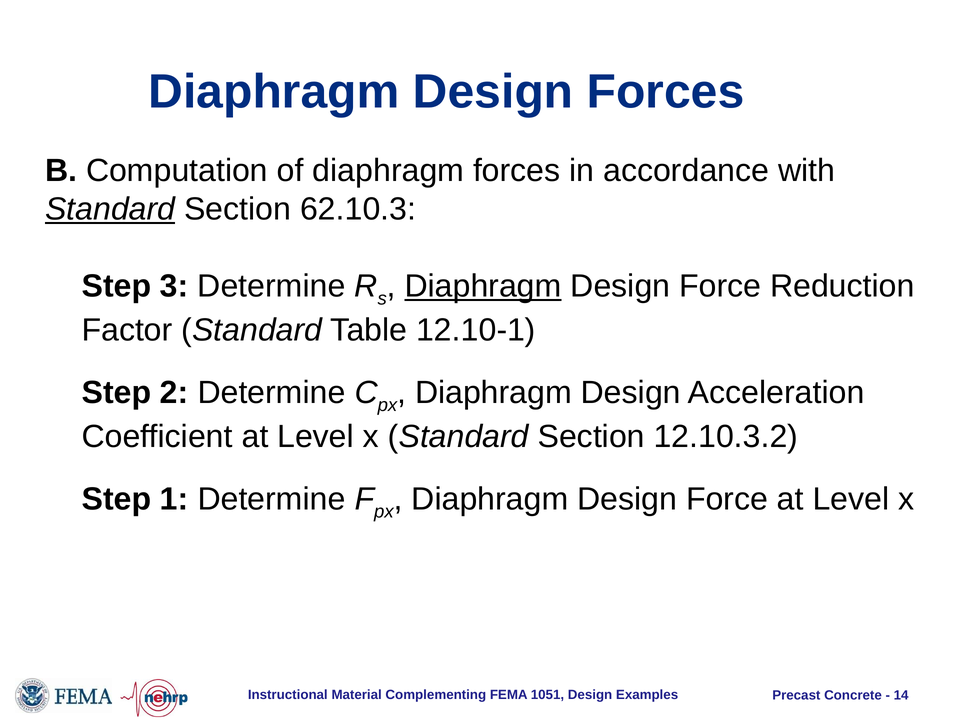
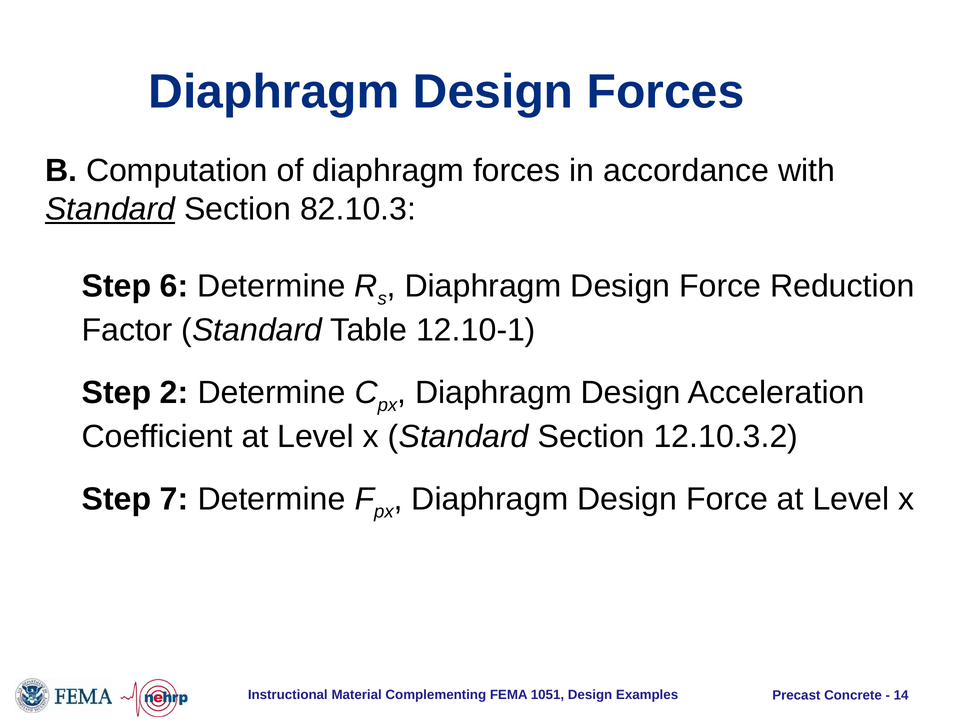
62.10.3: 62.10.3 -> 82.10.3 (358, 209)
3: 3 -> 6 (174, 286)
Diaphragm underline: present -> none (483, 286)
1: 1 -> 7 (174, 499)
